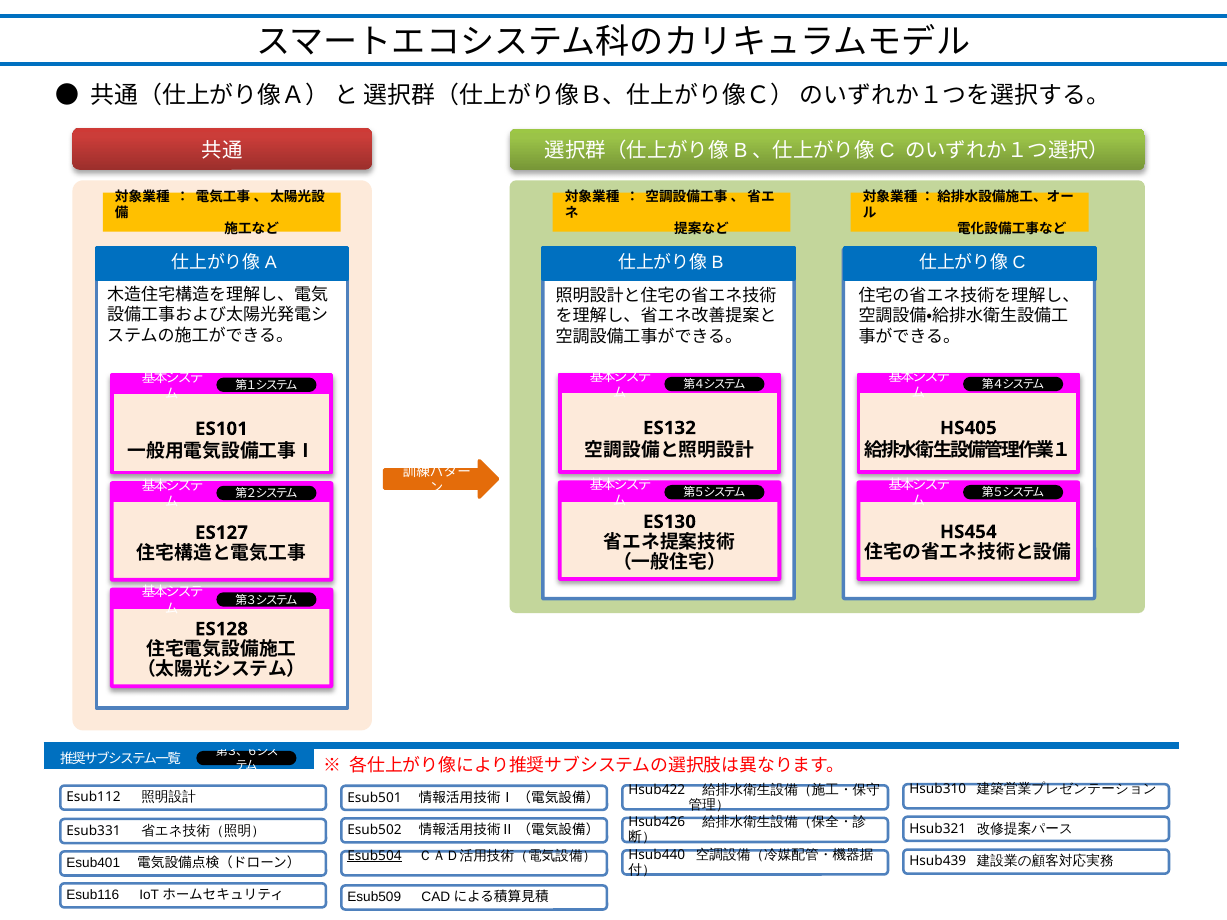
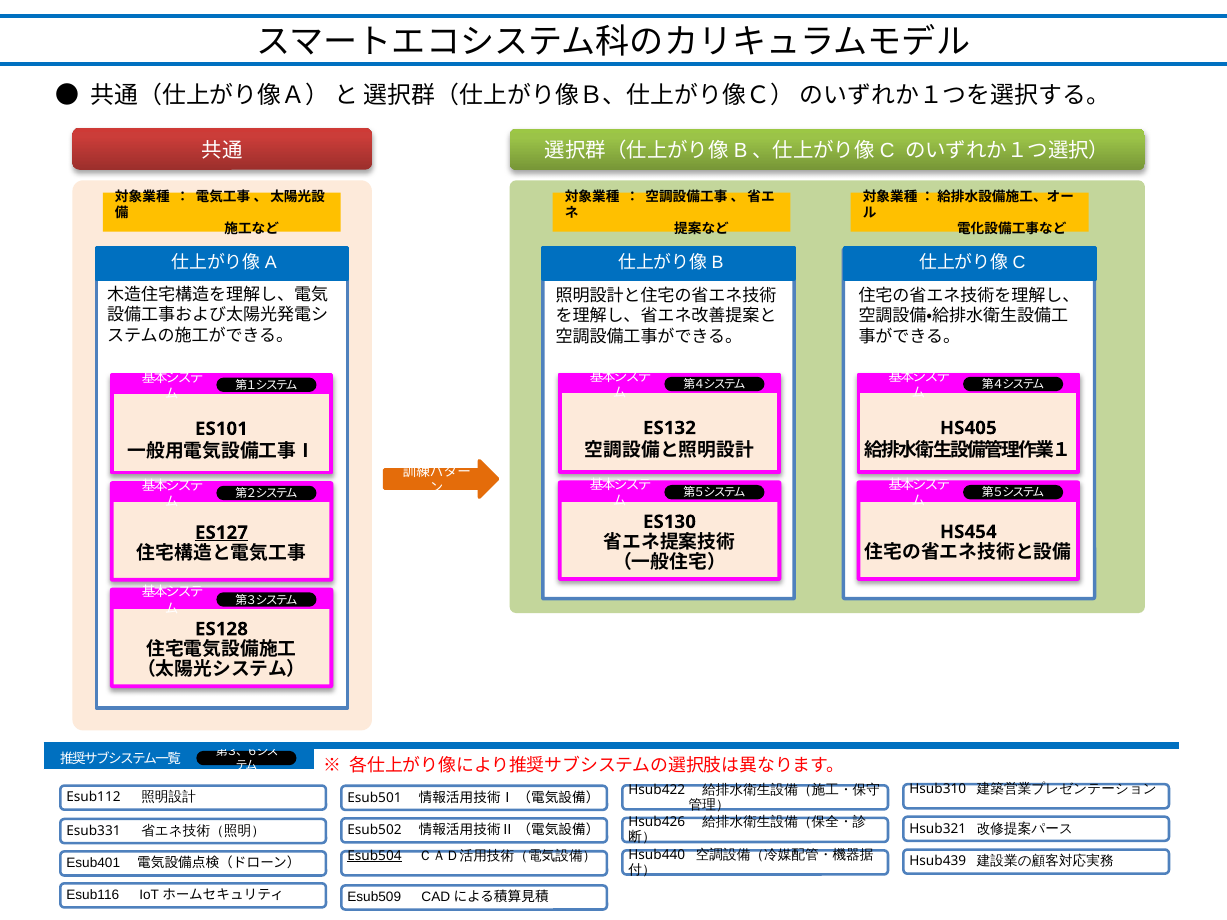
ES127 underline: none -> present (221, 533)
